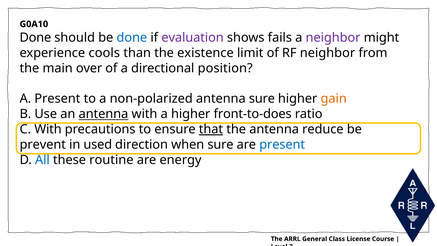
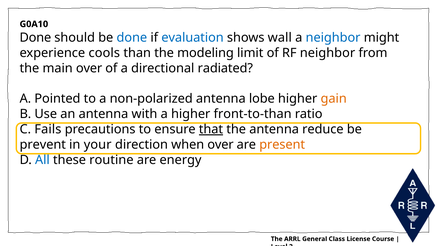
evaluation colour: purple -> blue (193, 37)
fails: fails -> wall (280, 37)
neighbor colour: purple -> blue (333, 37)
existence: existence -> modeling (205, 53)
position: position -> radiated (225, 68)
A Present: Present -> Pointed (57, 99)
antenna sure: sure -> lobe (262, 99)
antenna underline: present -> none (103, 114)
front-to-does: front-to-does -> front-to-than (253, 114)
C With: With -> Fails (48, 129)
used: used -> your (98, 145)
when sure: sure -> over (220, 145)
present colour: blue -> orange (282, 145)
